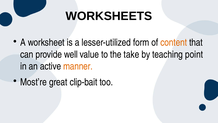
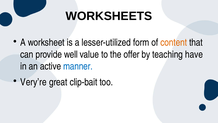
take: take -> offer (132, 54)
point: point -> have (194, 54)
manner colour: orange -> blue (78, 66)
Most’re: Most’re -> Very’re (33, 82)
